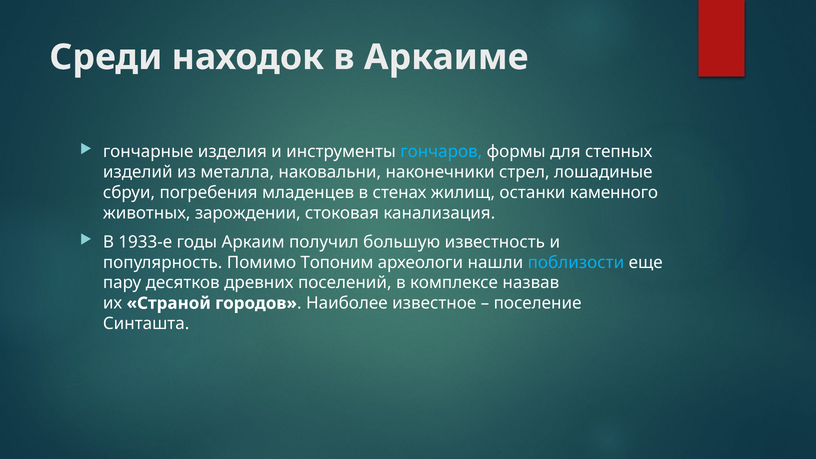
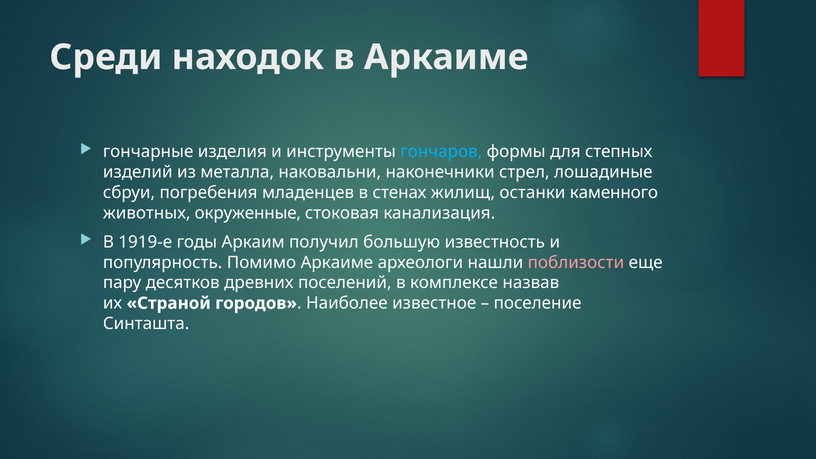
зарождении: зарождении -> окруженные (248, 213)
1933-е: 1933-е -> 1919-е (145, 242)
Помимо Топоним: Топоним -> Аркаиме (337, 262)
поблизости colour: light blue -> pink (576, 262)
